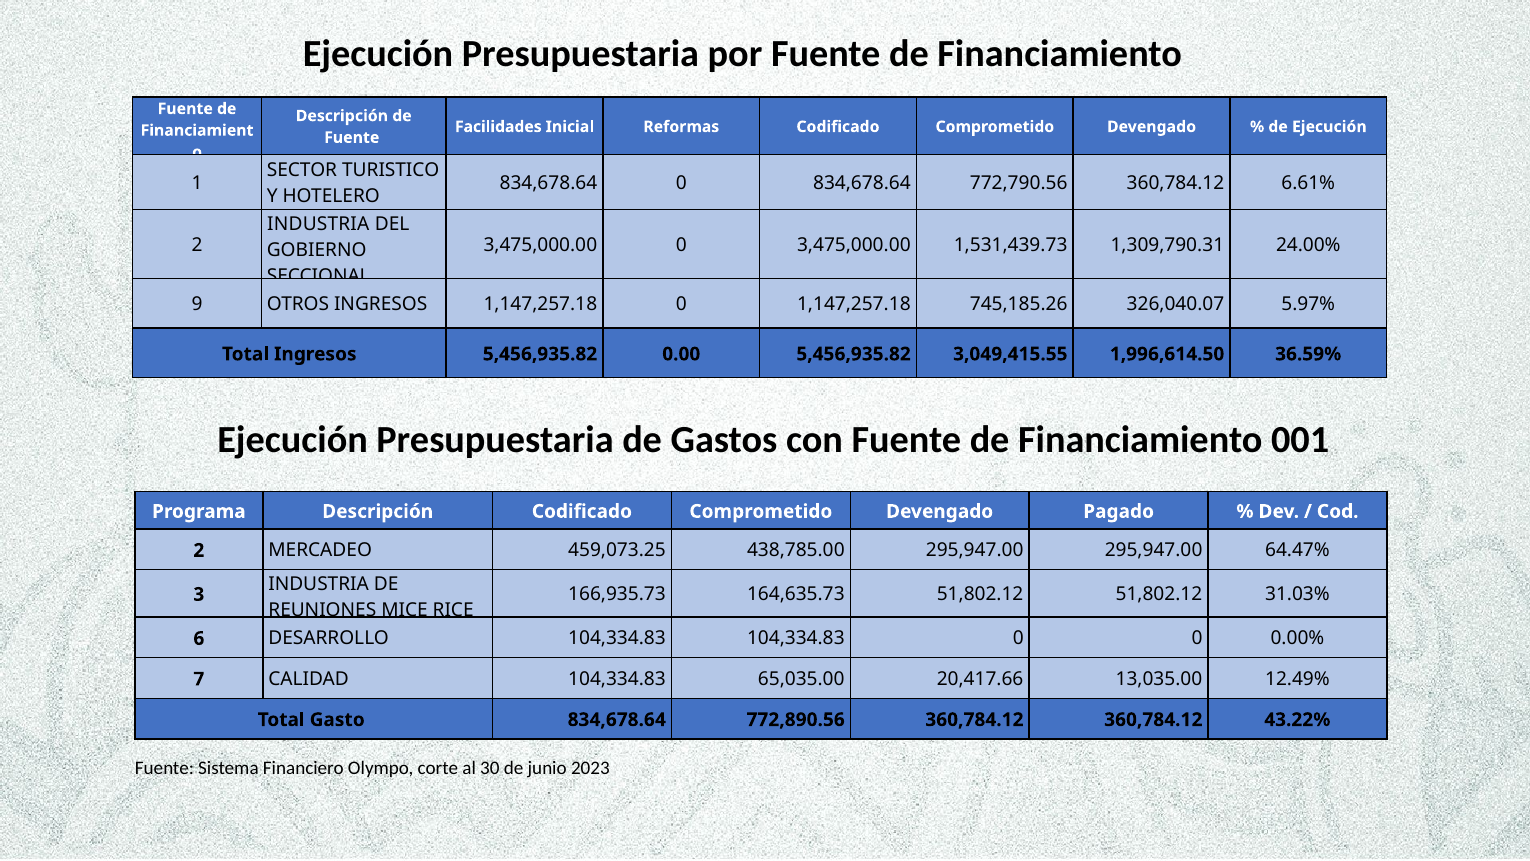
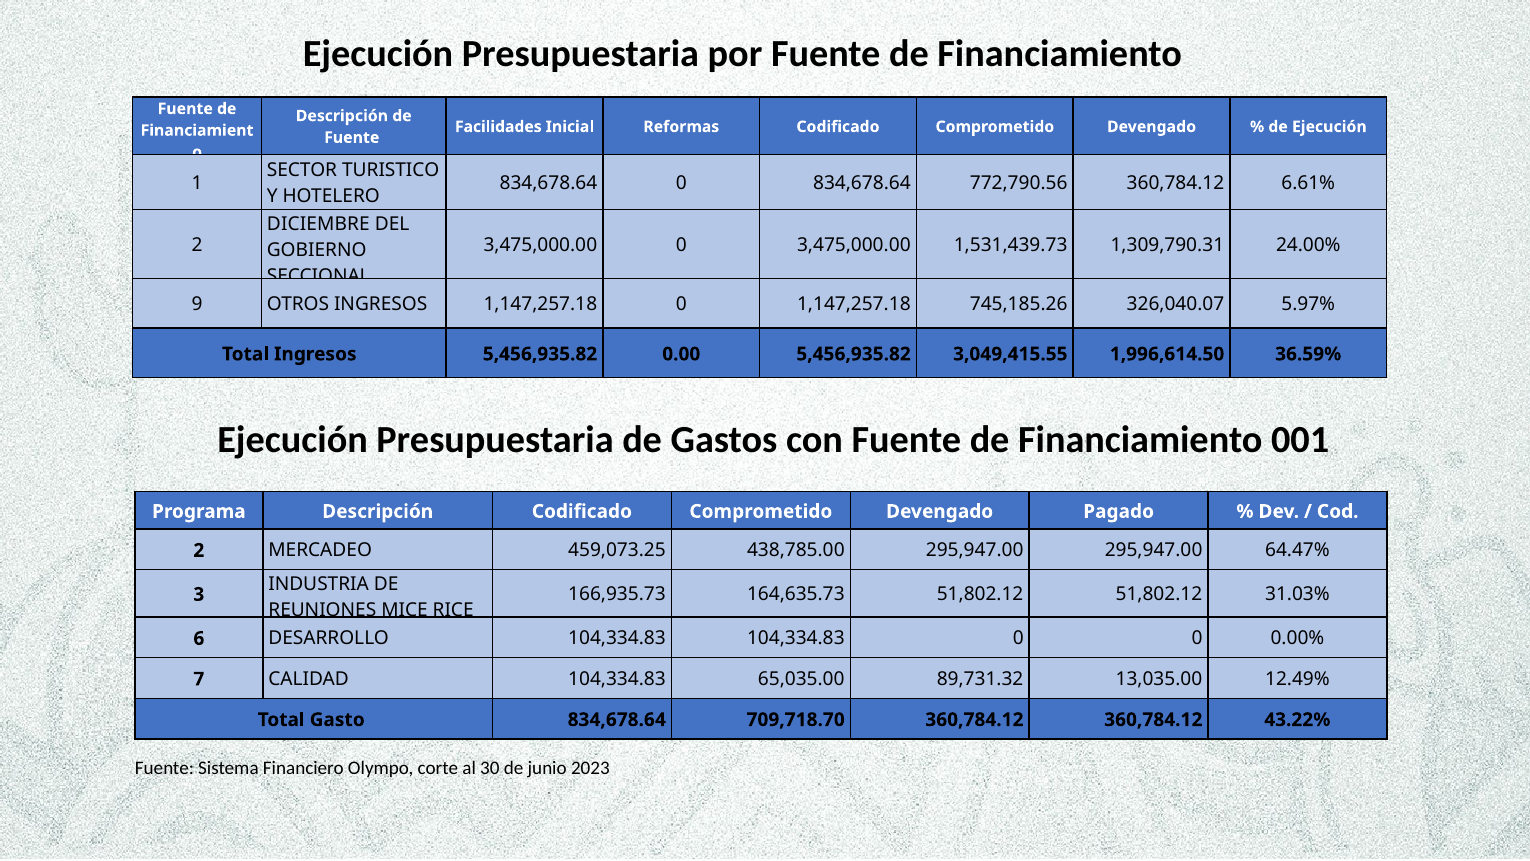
INDUSTRIA: INDUSTRIA -> DICIEMBRE (318, 224)
20,417.66: 20,417.66 -> 89,731.32 (980, 679)
772,890.56: 772,890.56 -> 709,718.70 (796, 719)
